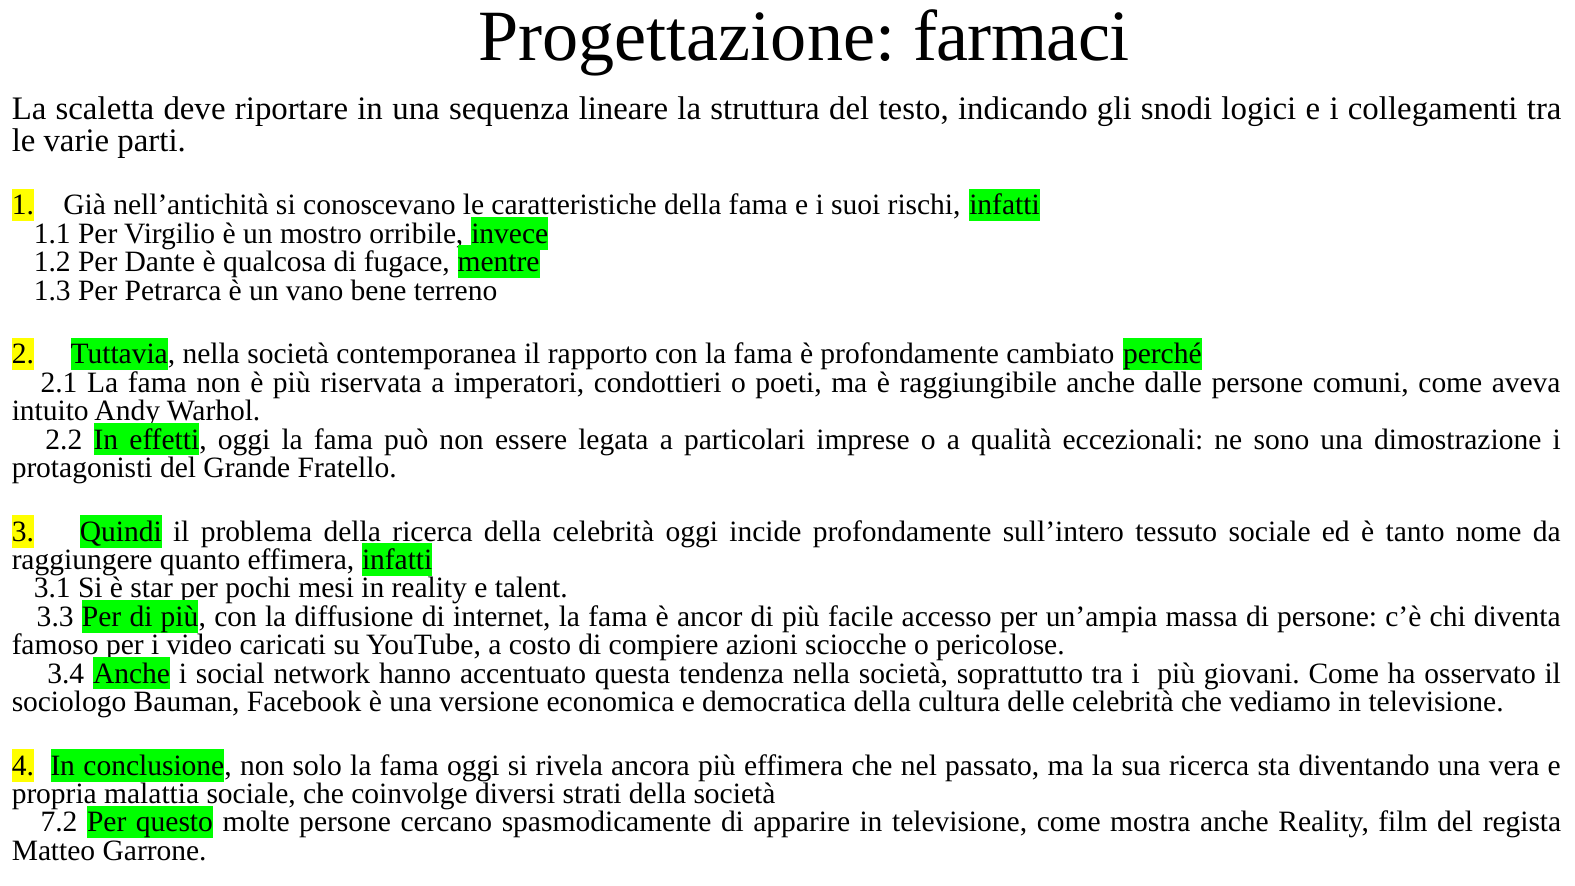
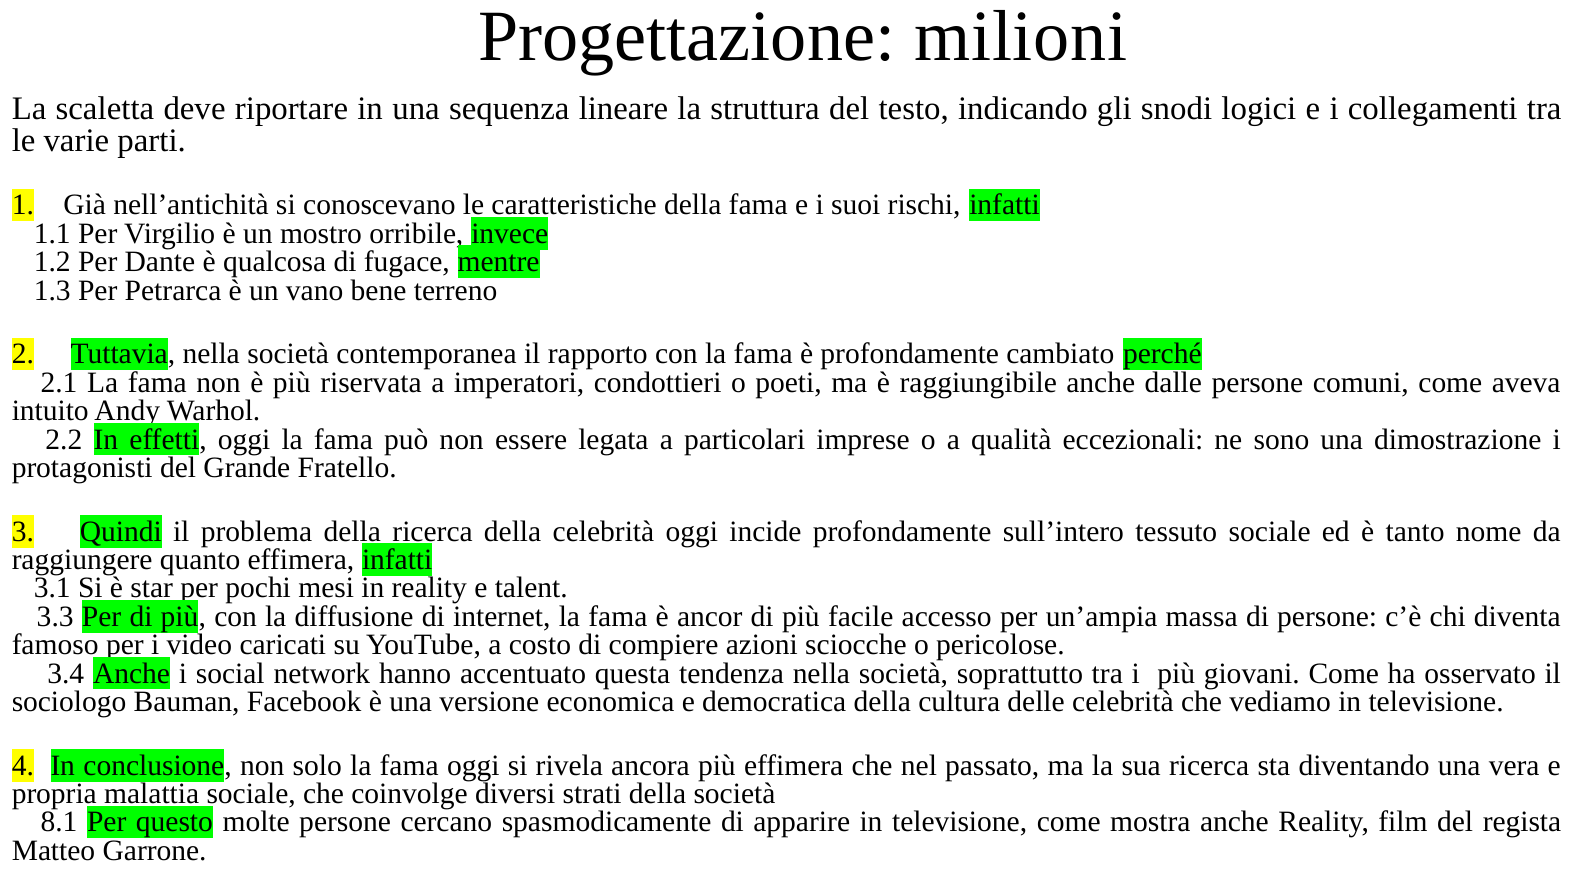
farmaci: farmaci -> milioni (1021, 37)
7.2: 7.2 -> 8.1 (59, 822)
